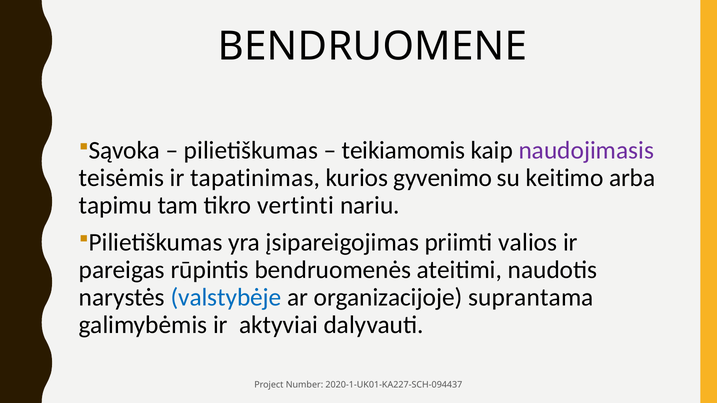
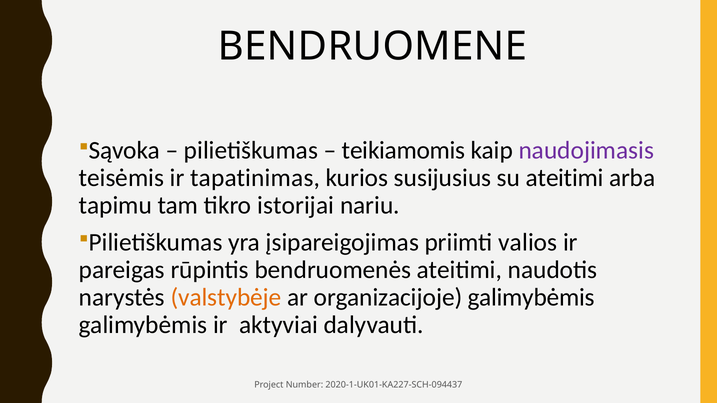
gyvenimo: gyvenimo -> susijusius (443, 178)
su keitimo: keitimo -> ateitimi (565, 178)
vertinti: vertinti -> istorijai (296, 206)
valstybėje colour: blue -> orange (226, 297)
organizacijoje suprantama: suprantama -> galimybėmis (531, 297)
